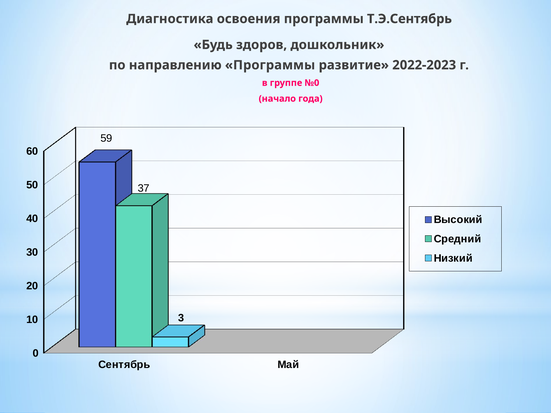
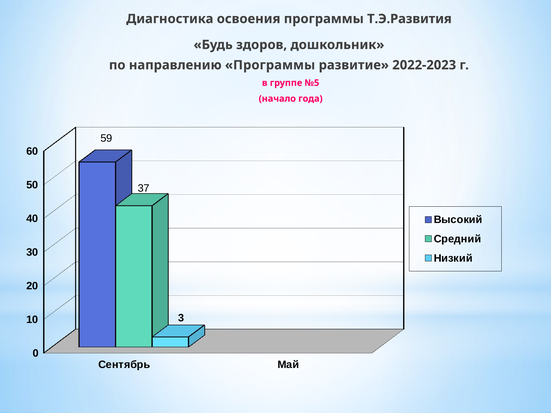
Т.Э.Сентябрь: Т.Э.Сентябрь -> Т.Э.Развития (409, 19)
№0: №0 -> №5 (312, 83)
